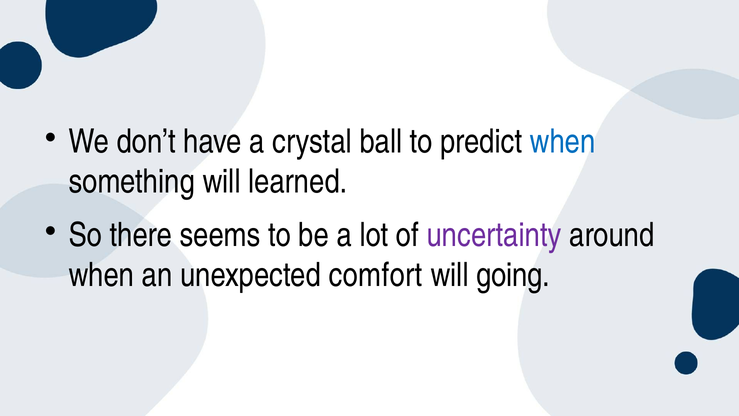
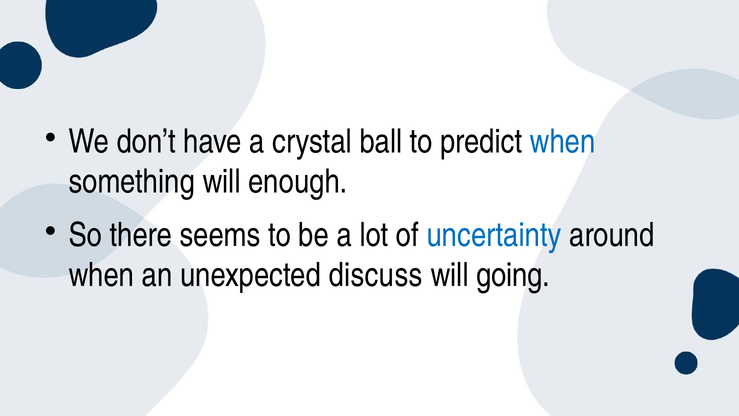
learned: learned -> enough (298, 182)
uncertainty colour: purple -> blue (494, 235)
comfort: comfort -> discuss (376, 275)
